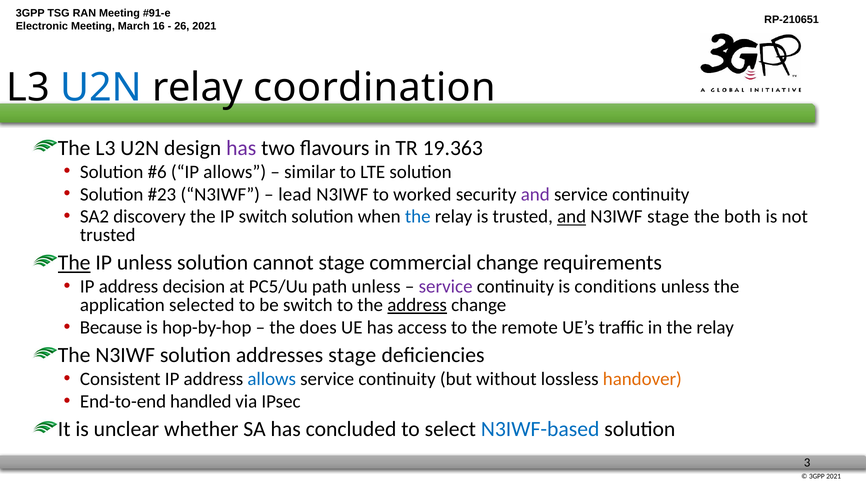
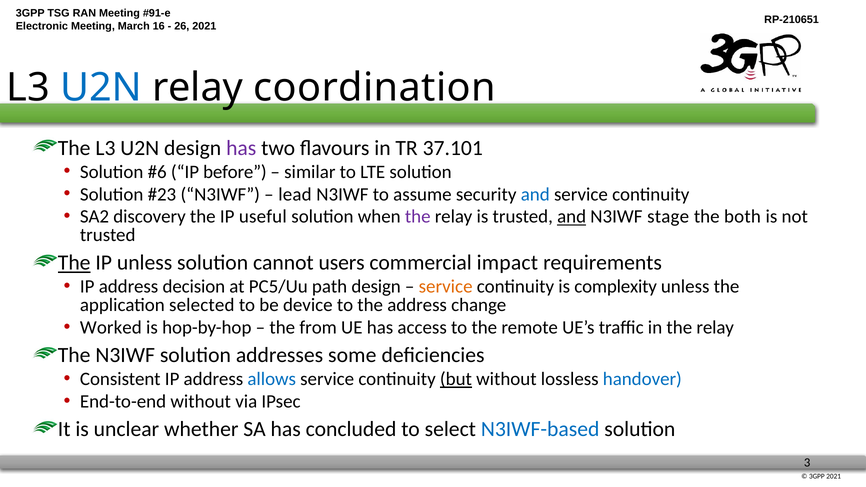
19.363: 19.363 -> 37.101 (453, 148)
IP allows: allows -> before (235, 172)
worked: worked -> assume (422, 194)
and colour: purple -> blue (535, 194)
IP switch: switch -> useful (263, 217)
the colour: blue -> purple (418, 217)
cannot stage: stage -> users (342, 263)
commercial change: change -> impact (507, 263)
path unless: unless -> design (376, 287)
service colour: purple -> orange (446, 287)
conditions: conditions -> complexity (616, 287)
be switch: switch -> device (308, 305)
address underline: present -> none (417, 305)
Because: Because -> Worked (111, 328)
does: does -> from (318, 328)
addresses stage: stage -> some (352, 355)
but underline: none -> present (456, 379)
handover colour: orange -> blue (642, 379)
End-to-end handled: handled -> without (201, 402)
